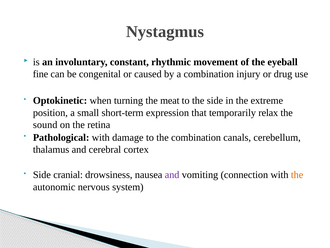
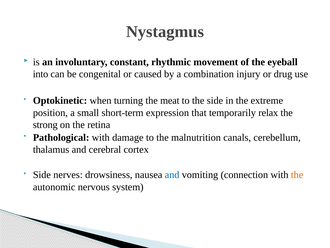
fine: fine -> into (41, 74)
sound: sound -> strong (45, 125)
the combination: combination -> malnutrition (196, 137)
cranial: cranial -> nerves (68, 174)
and colour: purple -> blue (172, 174)
